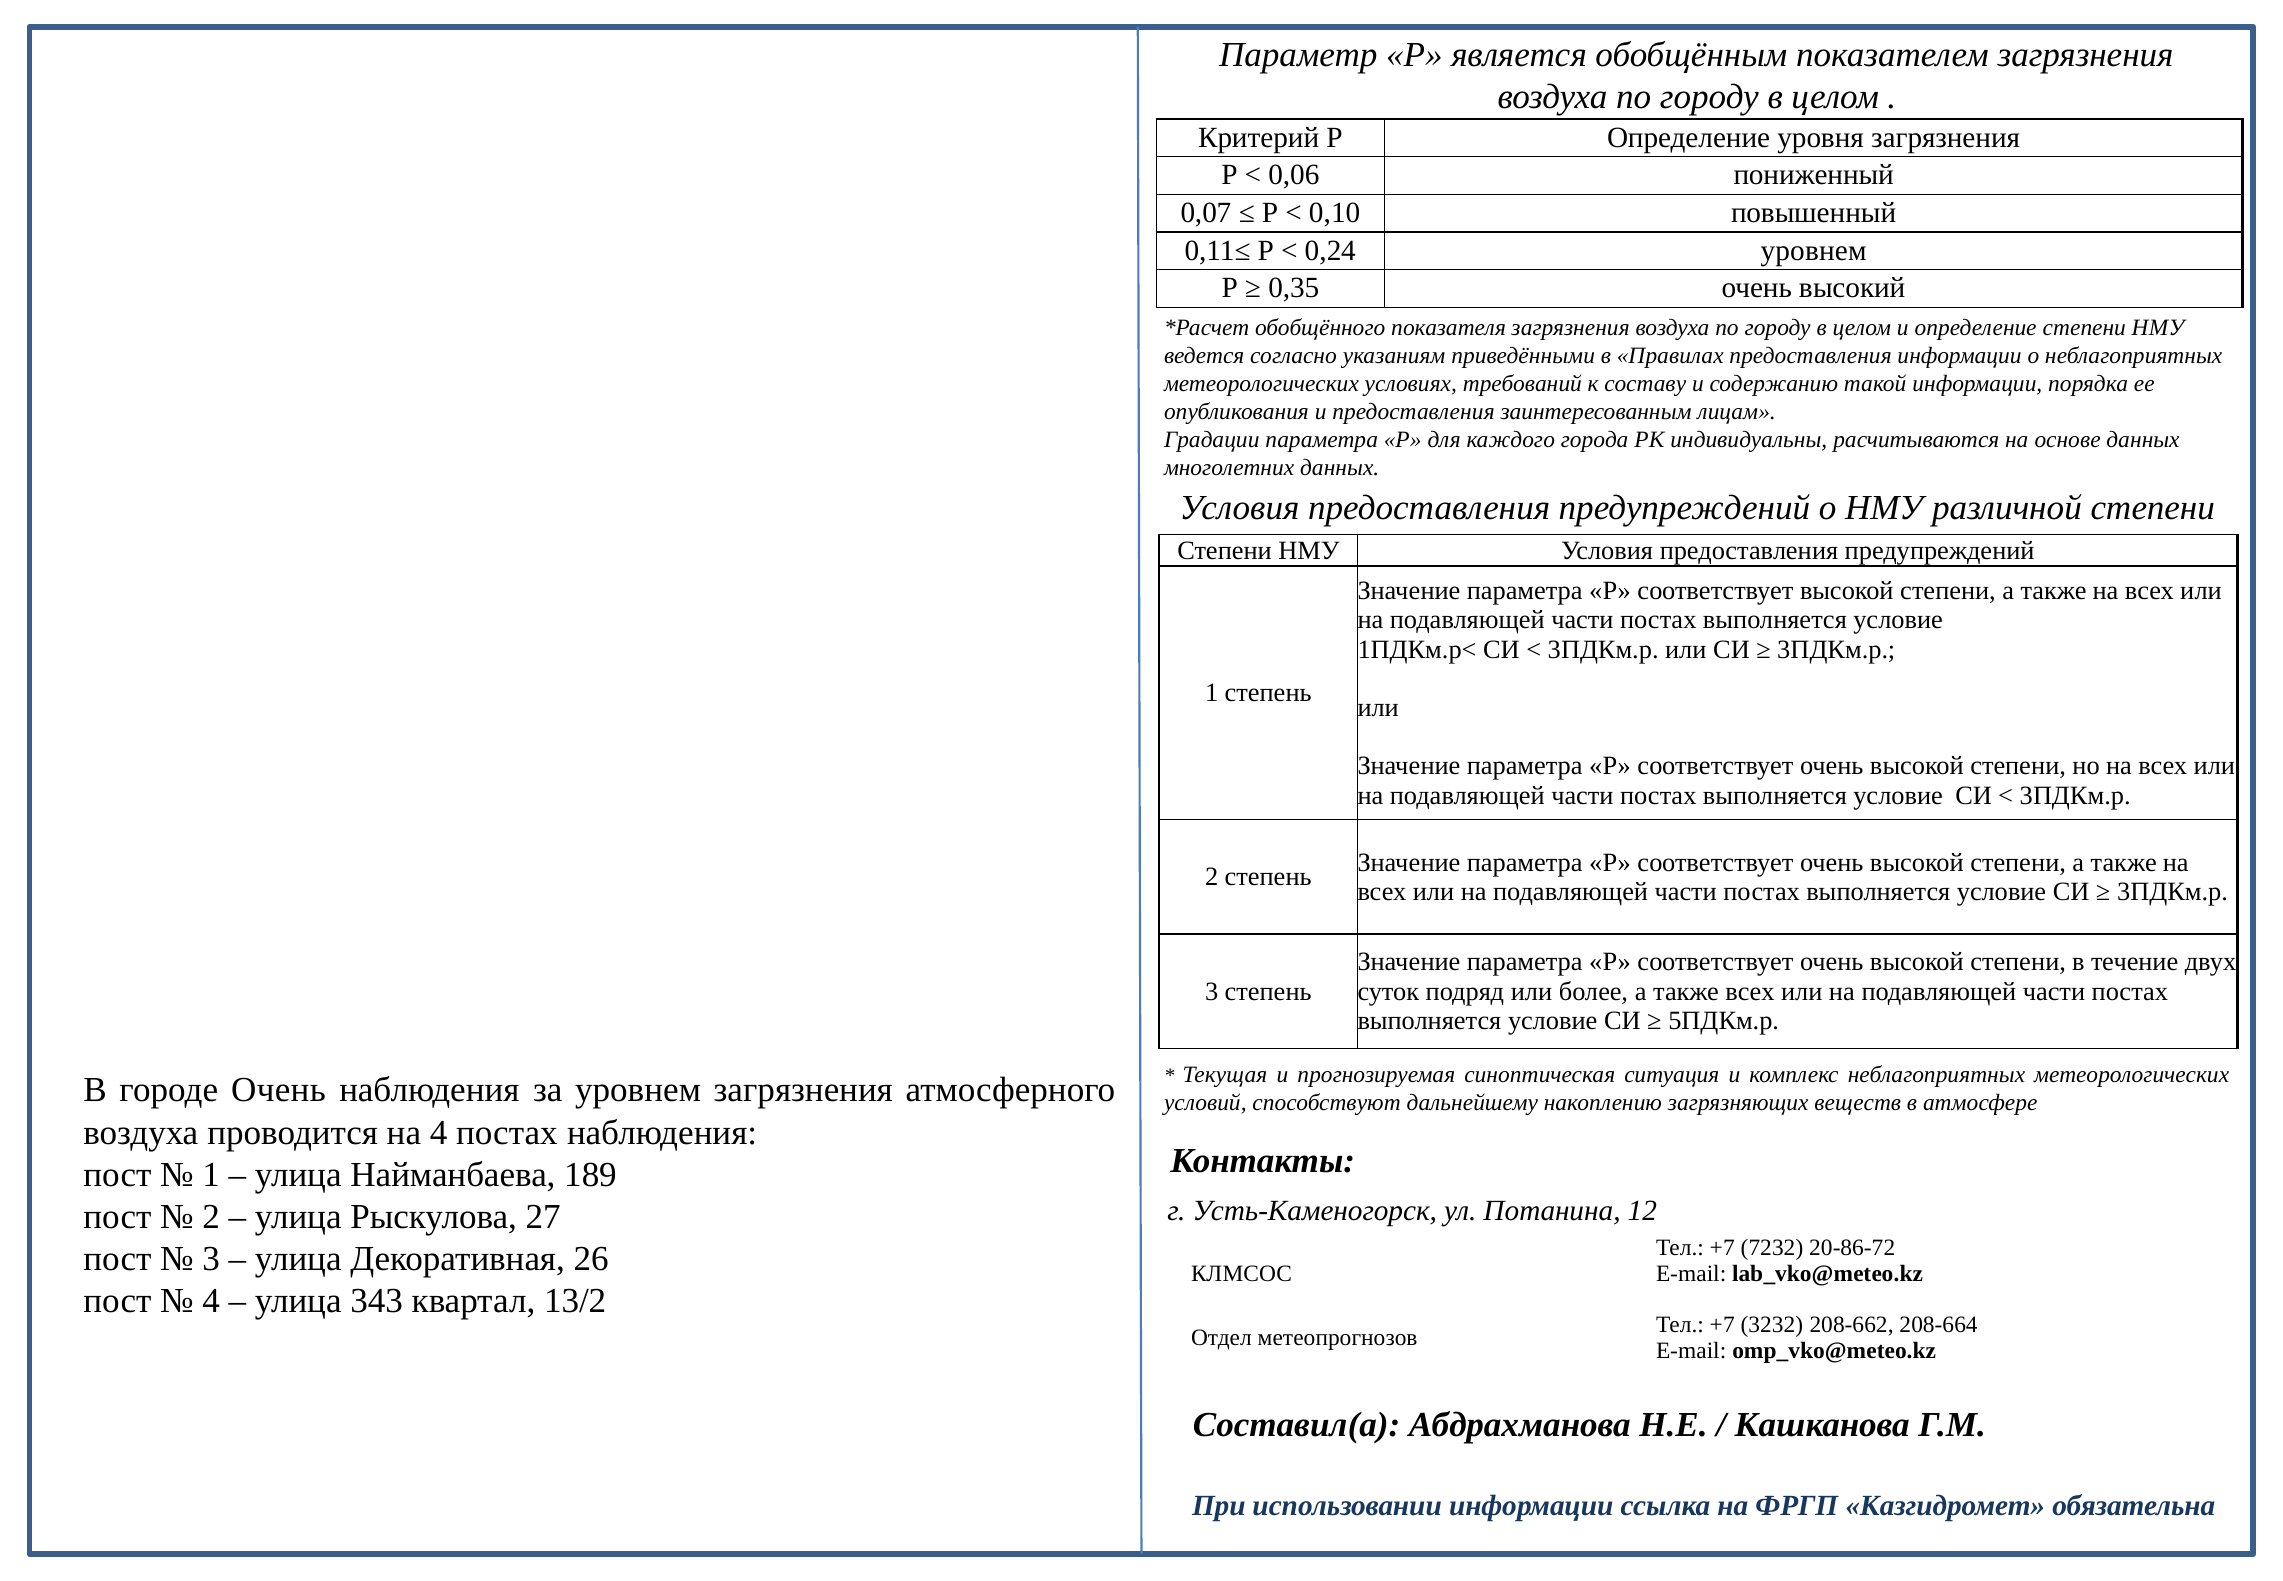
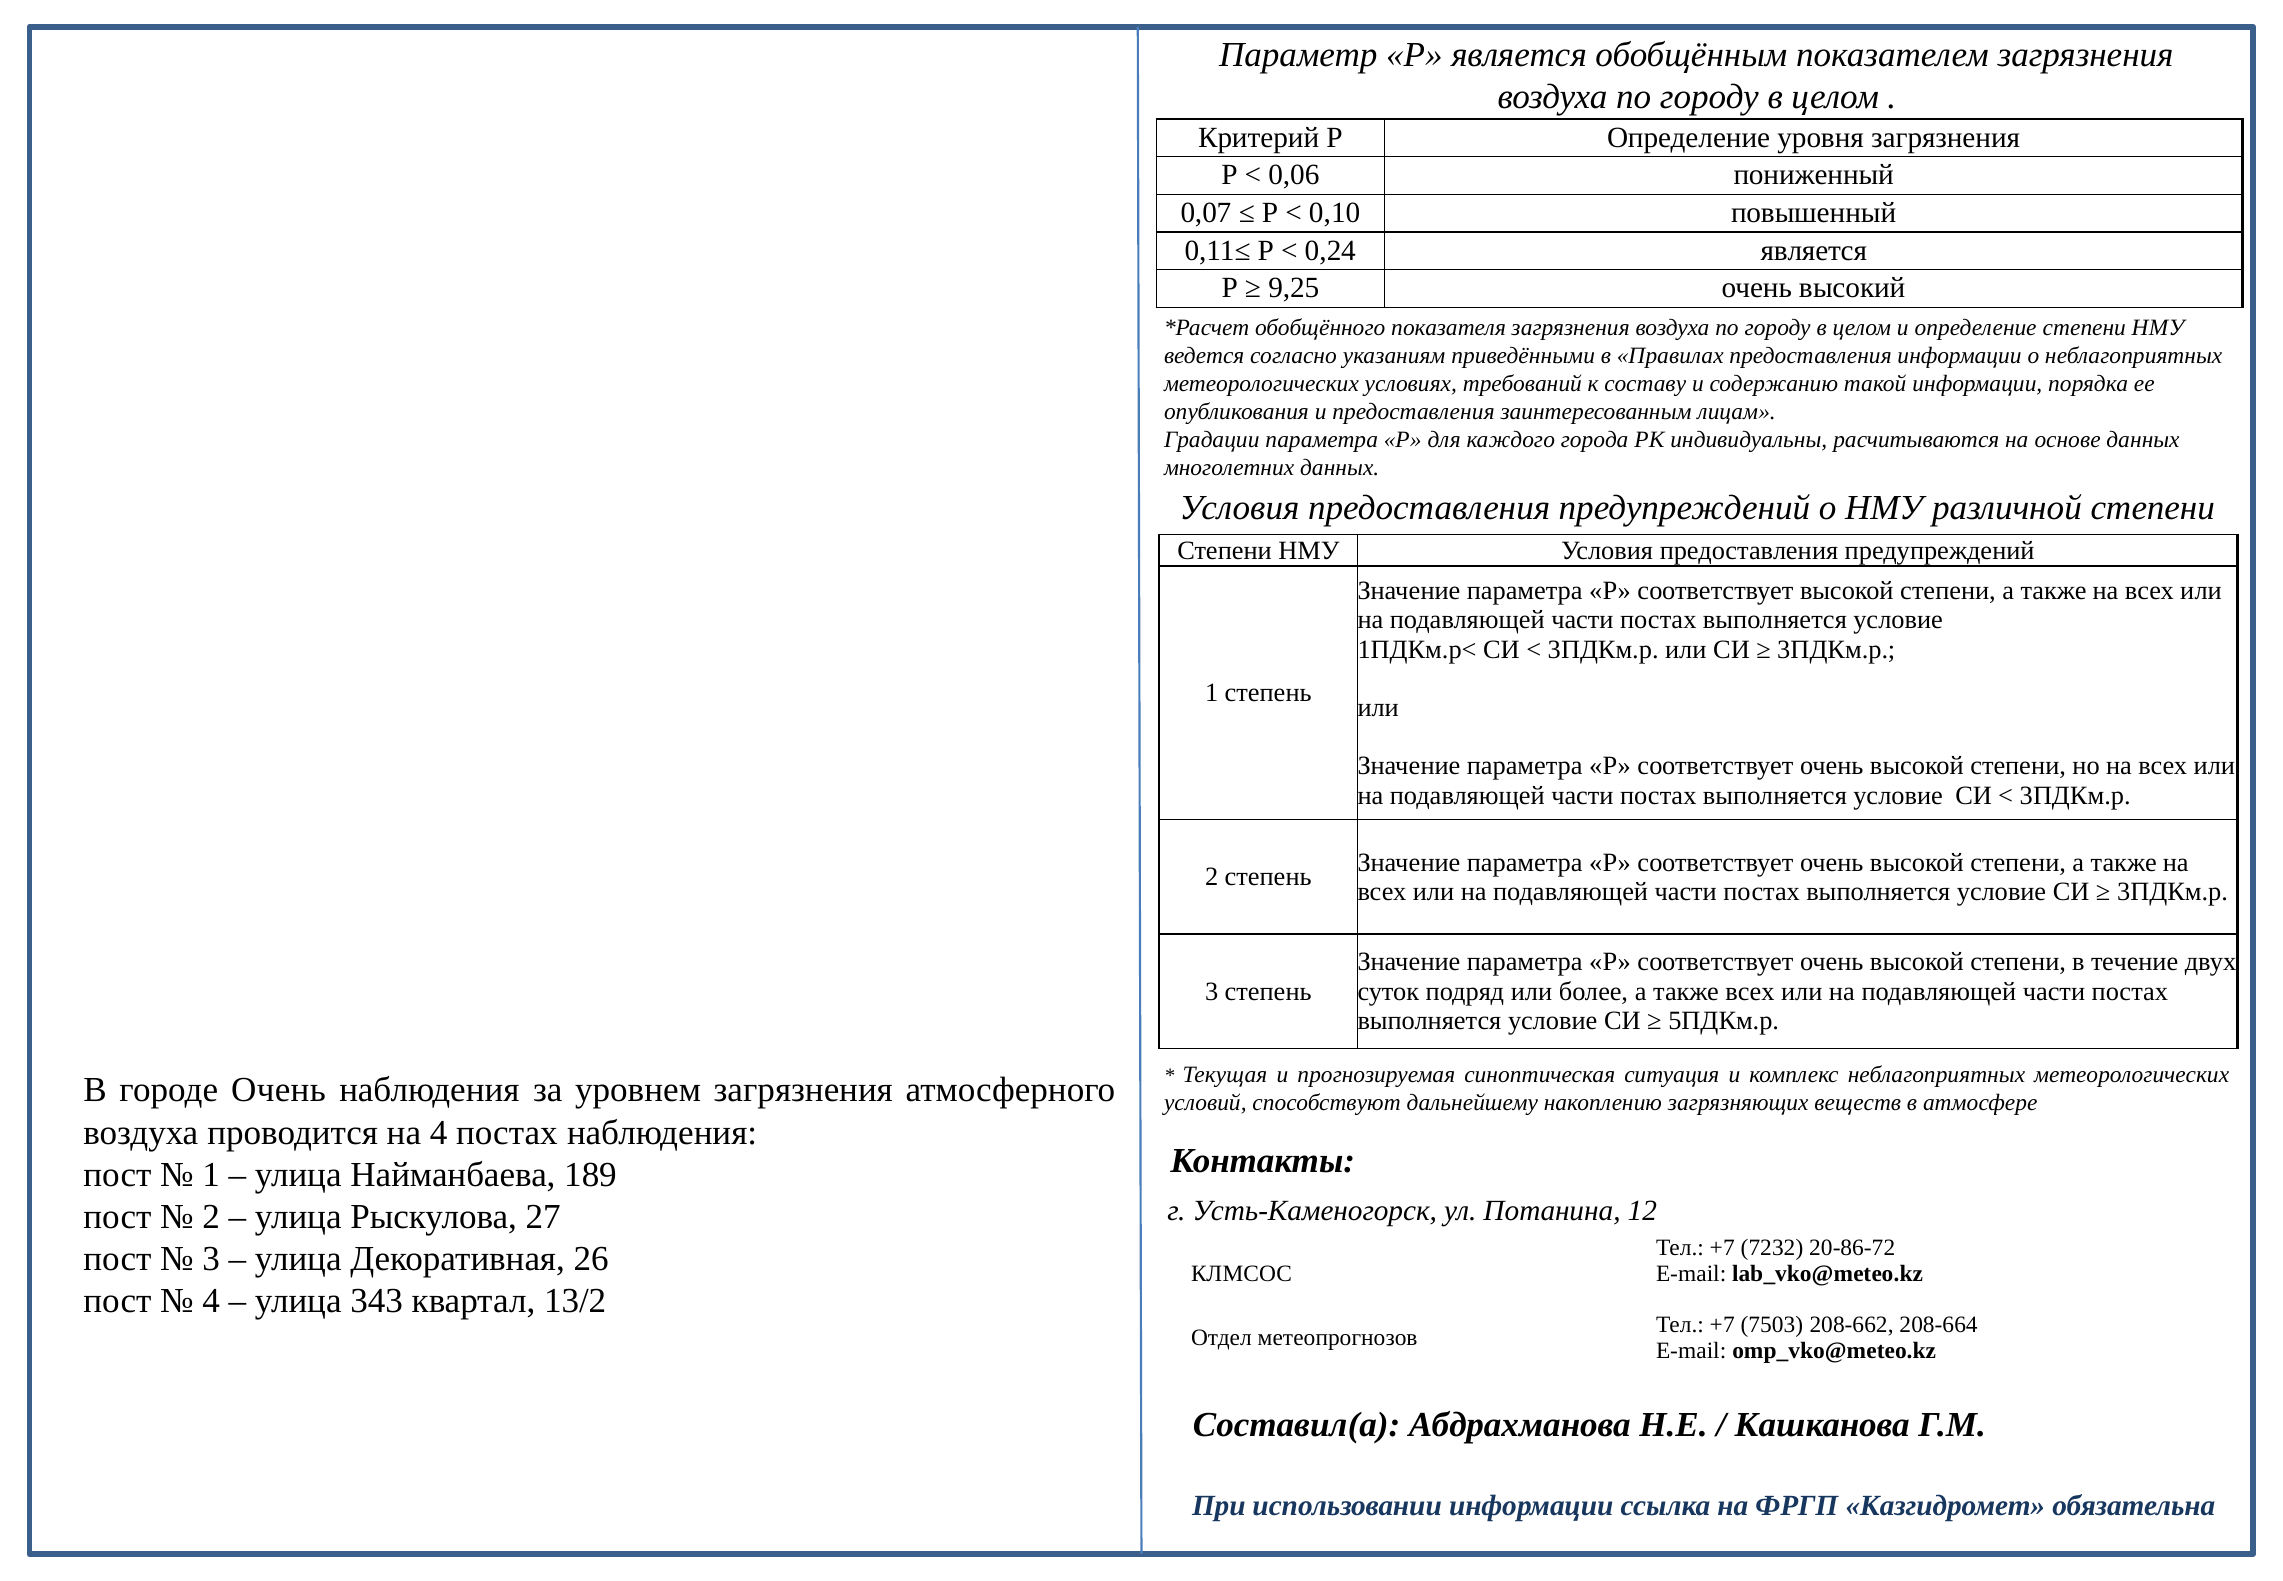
0,24 уровнем: уровнем -> является (1814, 250)
0,35: 0,35 -> 9,25 (1294, 288)
3232: 3232 -> 7503 (1772, 1324)
